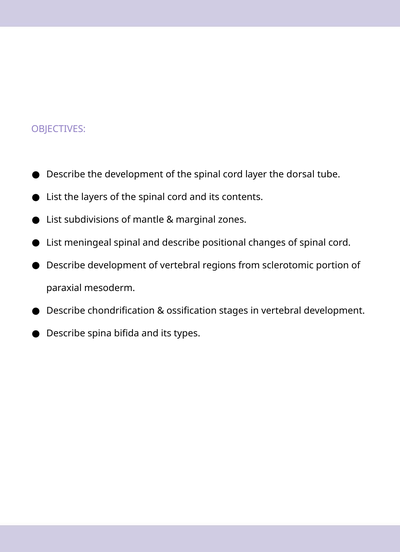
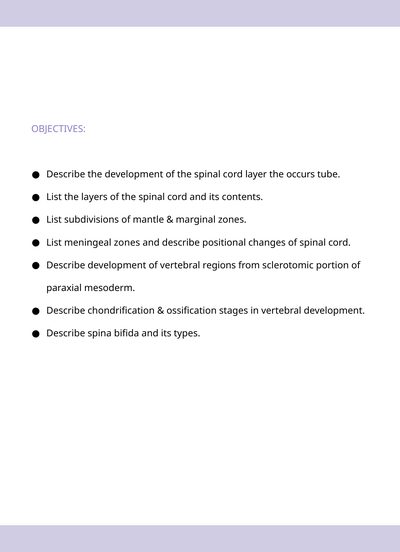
dorsal: dorsal -> occurs (301, 174)
meningeal spinal: spinal -> zones (127, 242)
